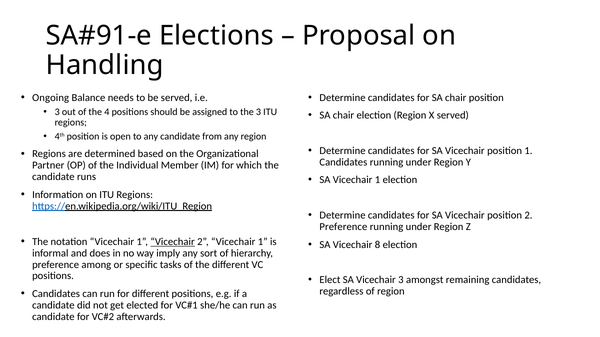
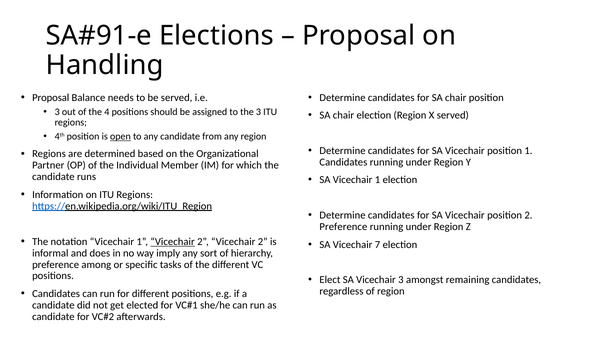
Ongoing: Ongoing -> Proposal (51, 98)
open underline: none -> present (120, 137)
2 Vicechair 1: 1 -> 2 (263, 242)
8: 8 -> 7 (378, 245)
